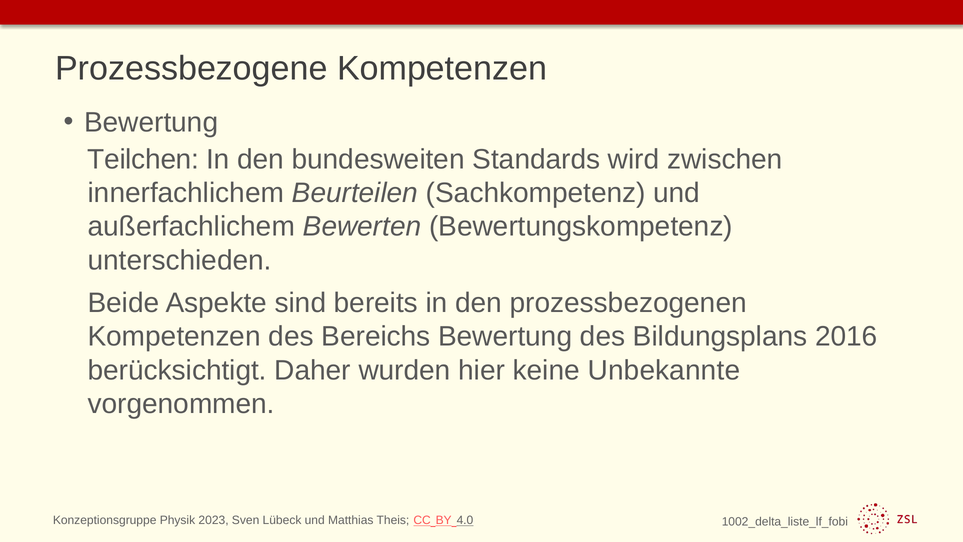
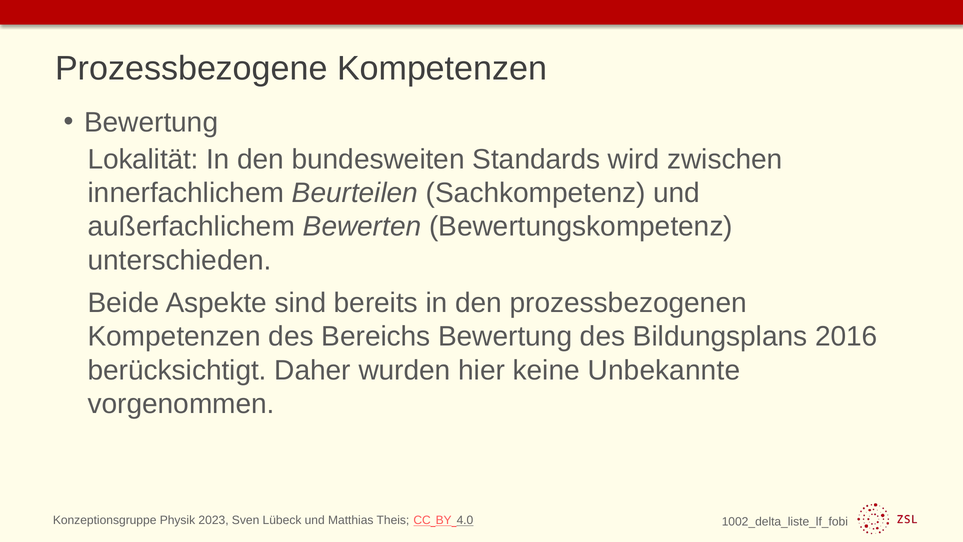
Teilchen: Teilchen -> Lokalität (143, 159)
